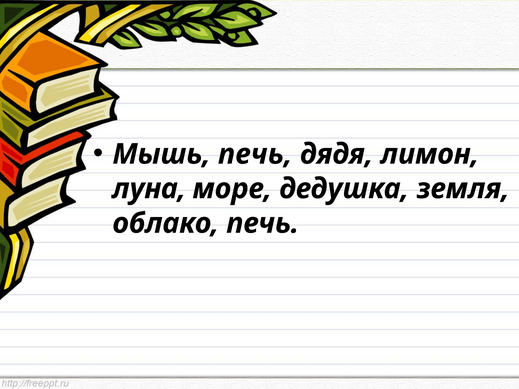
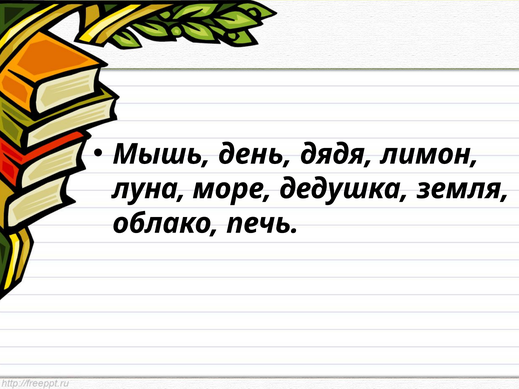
Мышь печь: печь -> день (255, 154)
